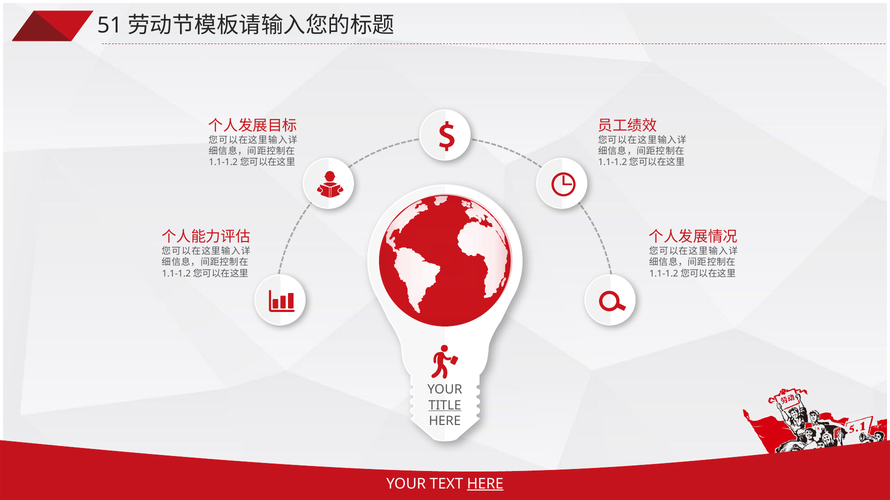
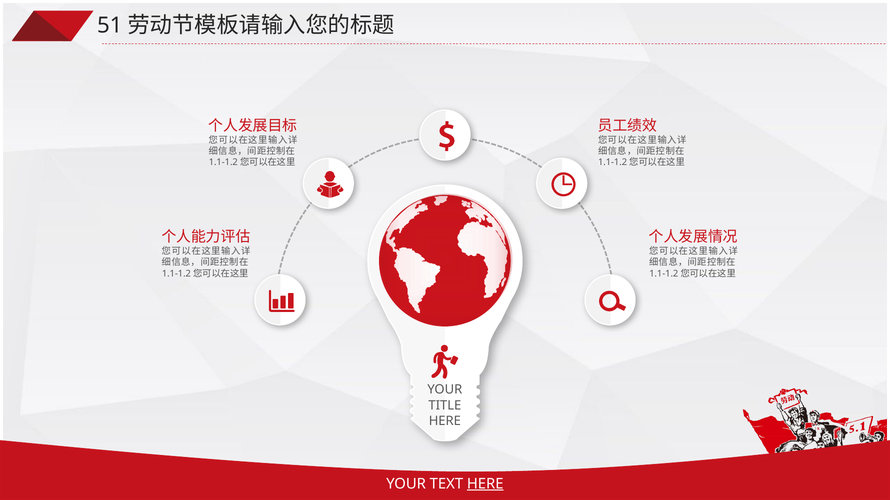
TITLE underline: present -> none (445, 406)
